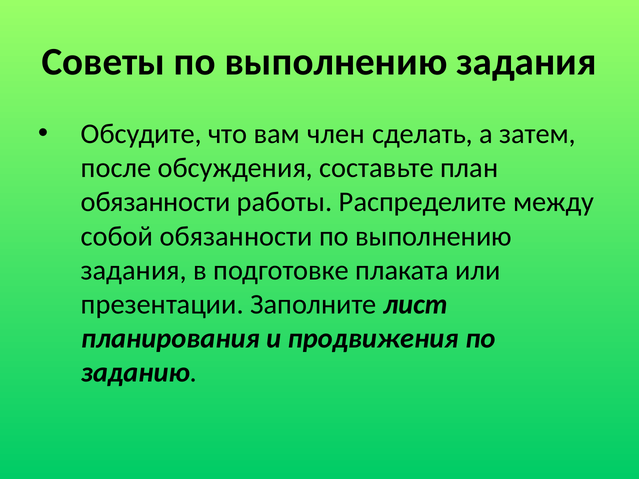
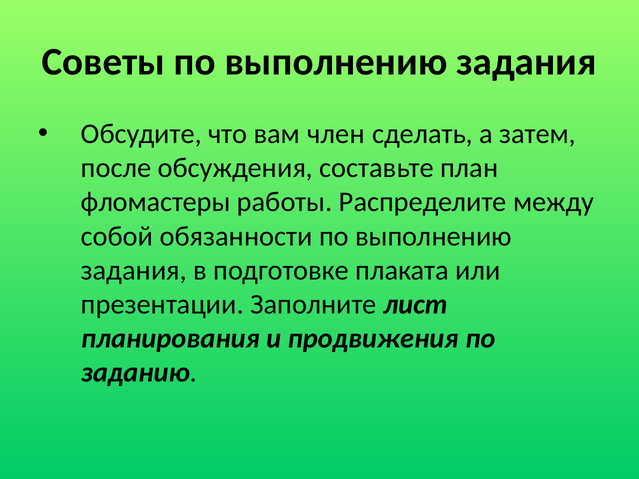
обязанности: обязанности -> фломастеры (156, 202)
